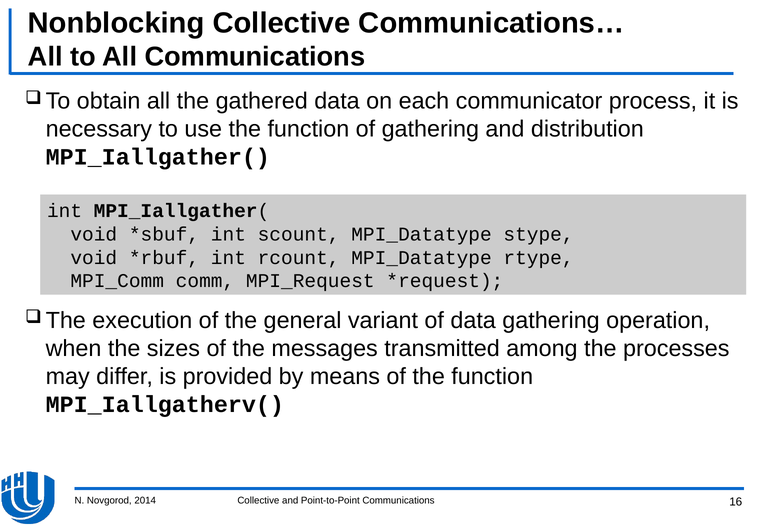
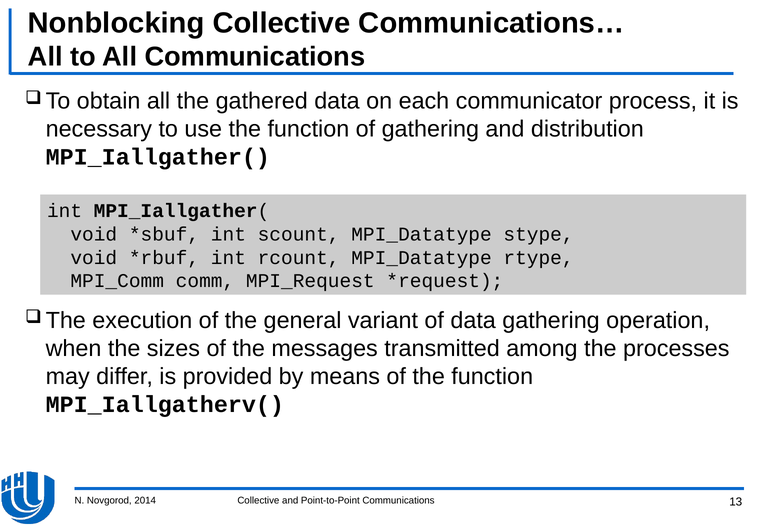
16: 16 -> 13 (736, 502)
